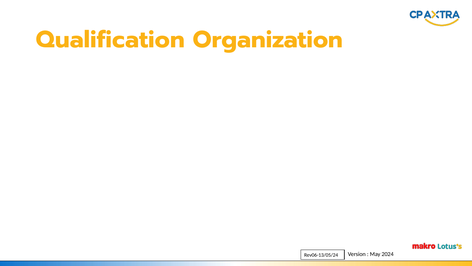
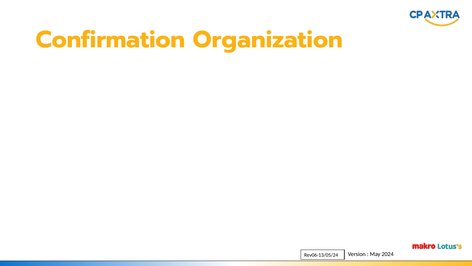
Qualification: Qualification -> Confirmation (111, 40)
